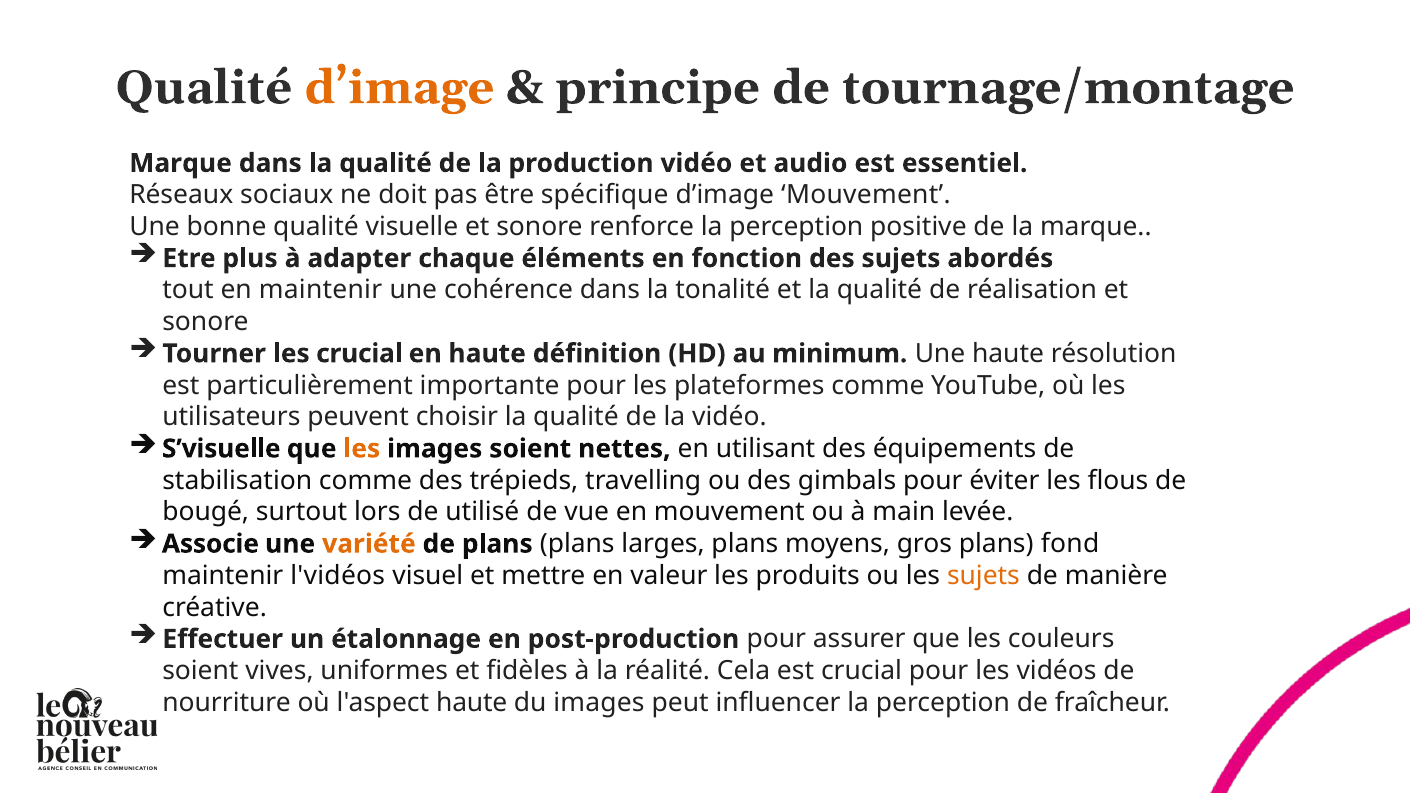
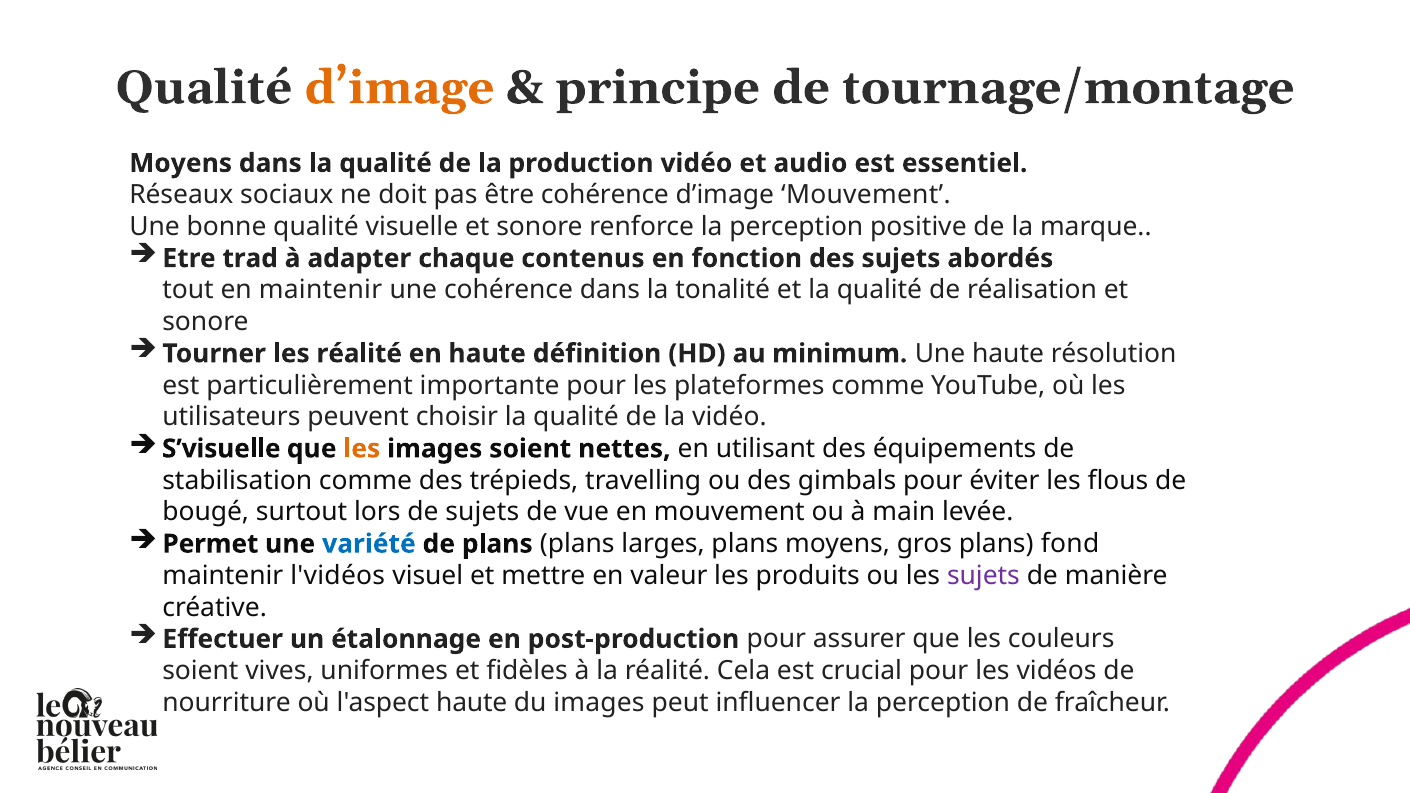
Marque: Marque -> Moyens (181, 163)
être spécifique: spécifique -> cohérence (605, 195)
plus: plus -> trad (250, 258)
éléments: éléments -> contenus (583, 258)
les crucial: crucial -> réalité (359, 354)
de utilisé: utilisé -> sujets (482, 512)
Associe: Associe -> Permet (210, 544)
variété colour: orange -> blue (369, 544)
sujets colour: orange -> purple (983, 576)
